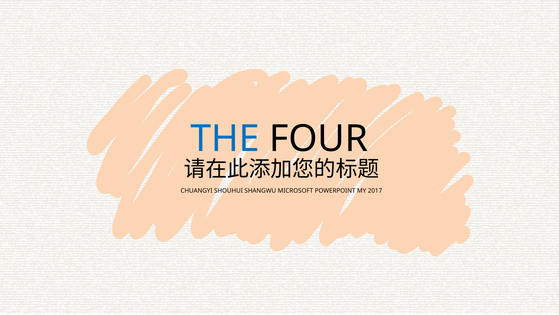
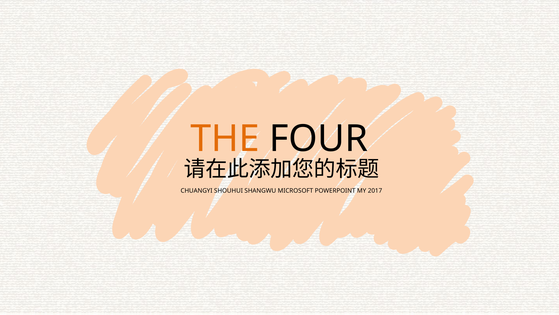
THE colour: blue -> orange (225, 139)
